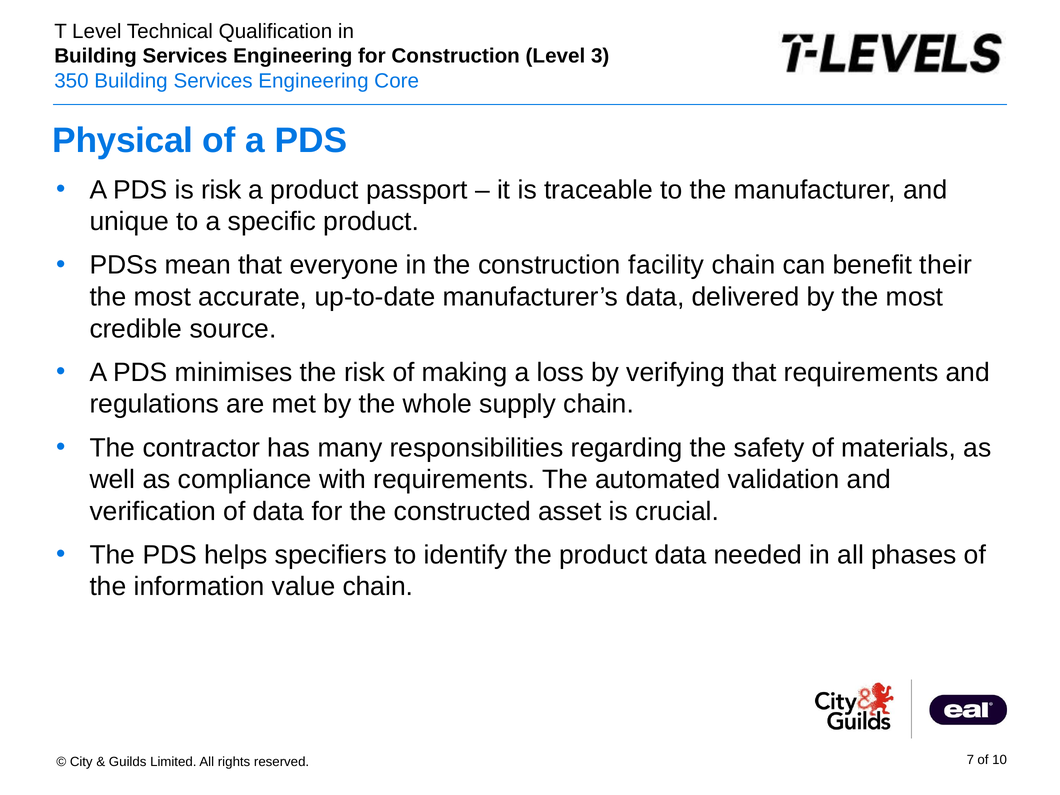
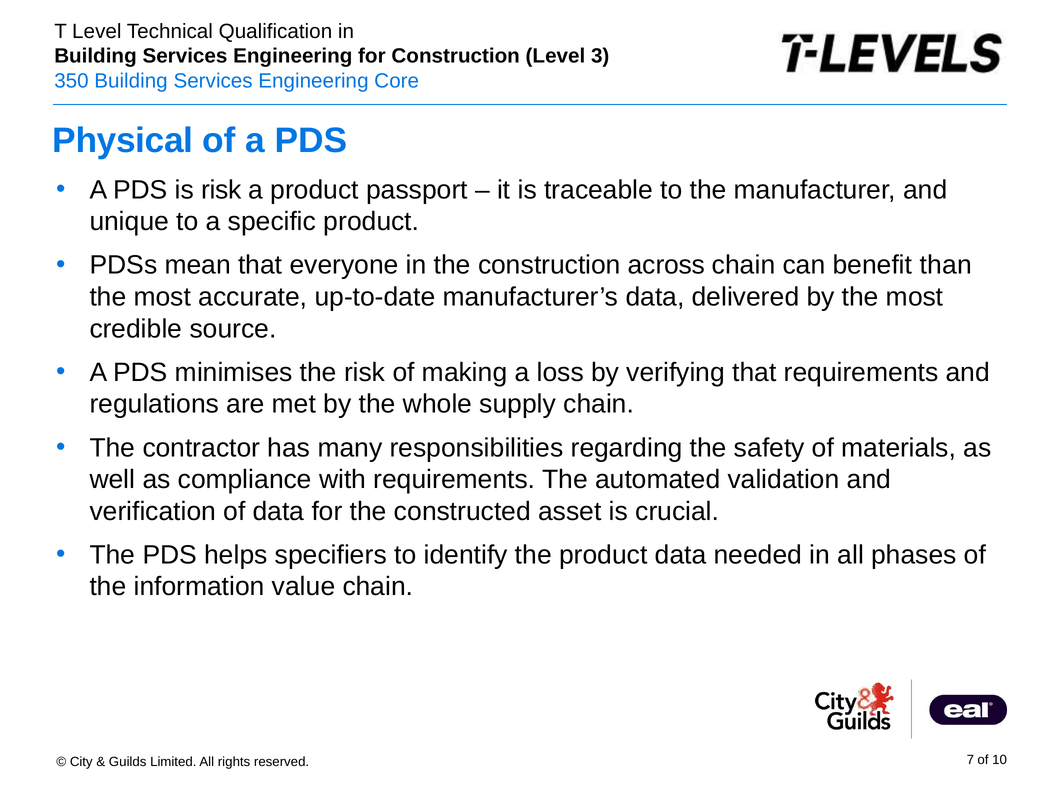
facility: facility -> across (666, 265)
their: their -> than (946, 265)
